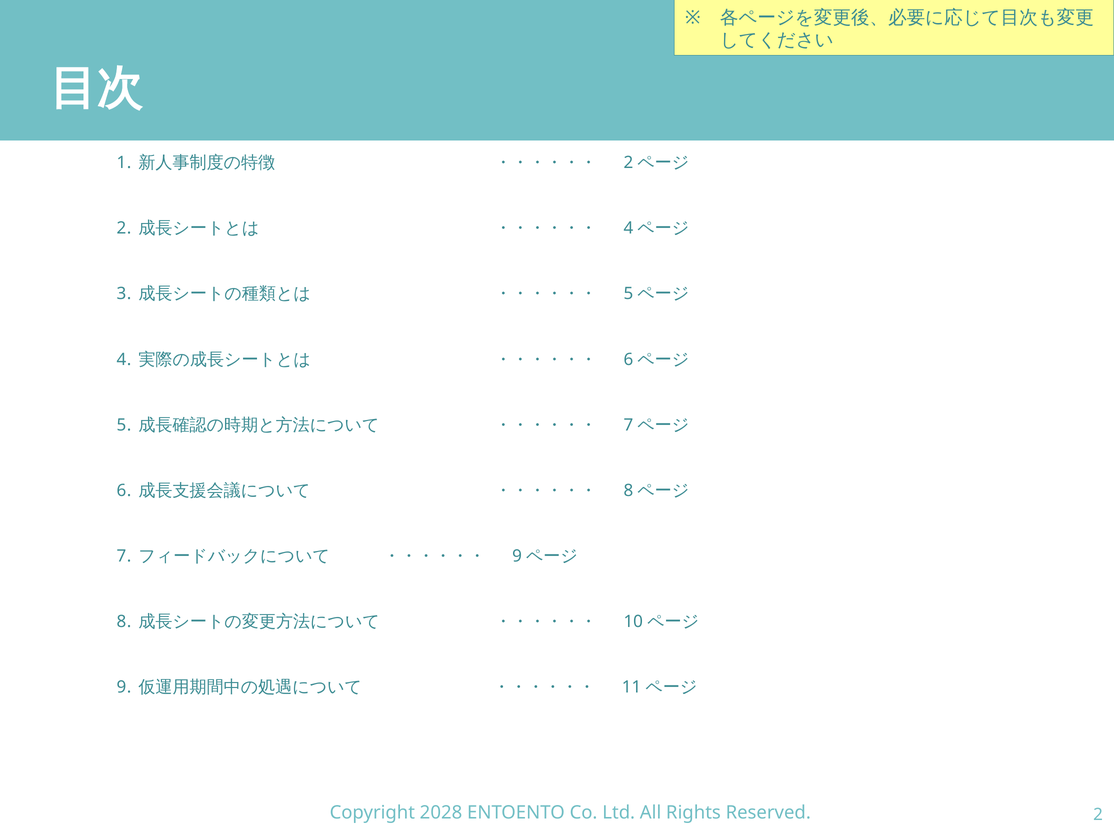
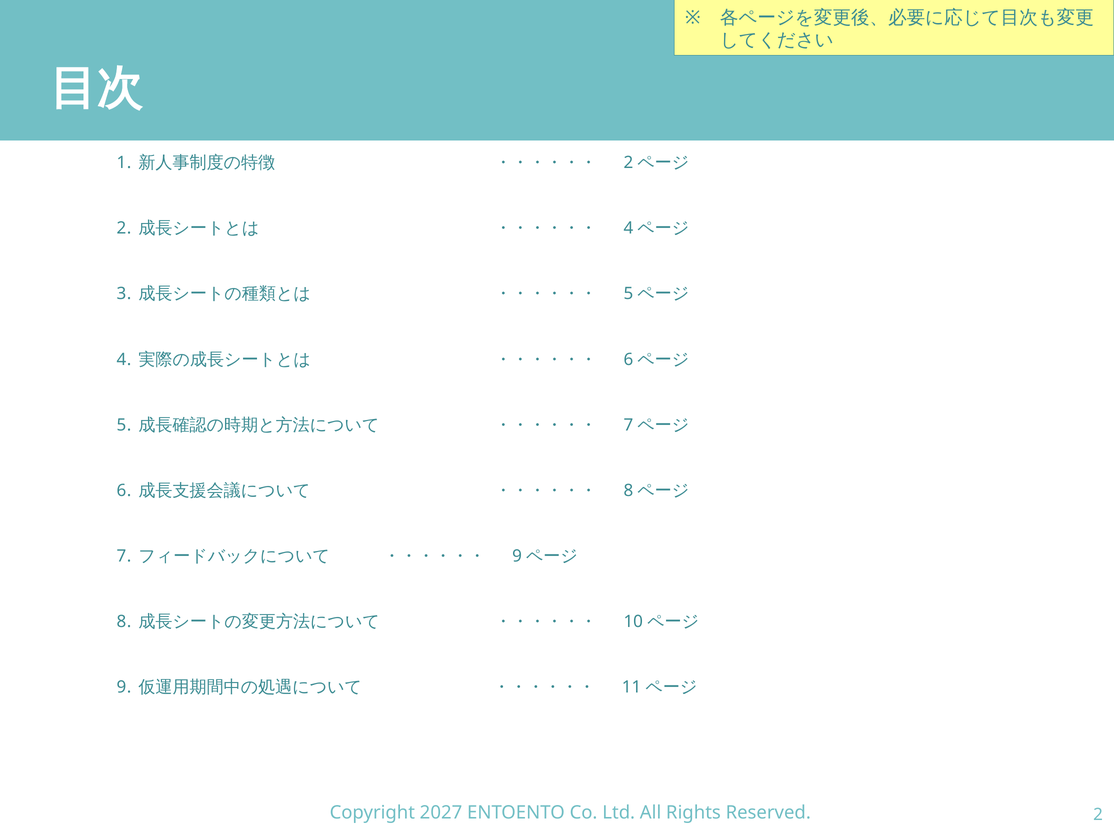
2028: 2028 -> 2027 (441, 813)
